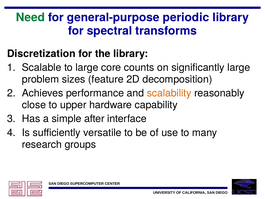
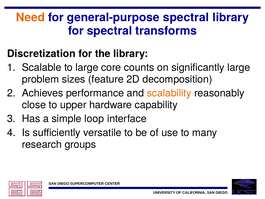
Need colour: green -> orange (30, 17)
general-purpose periodic: periodic -> spectral (186, 17)
after: after -> loop (94, 119)
